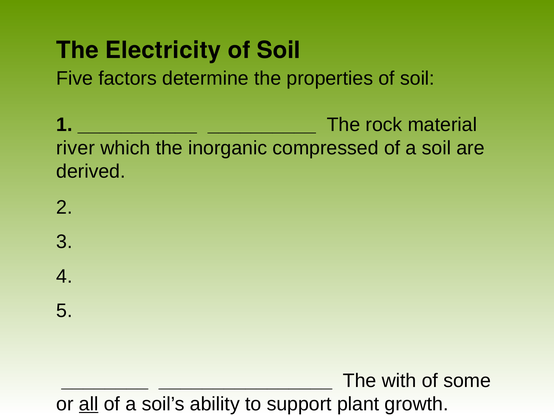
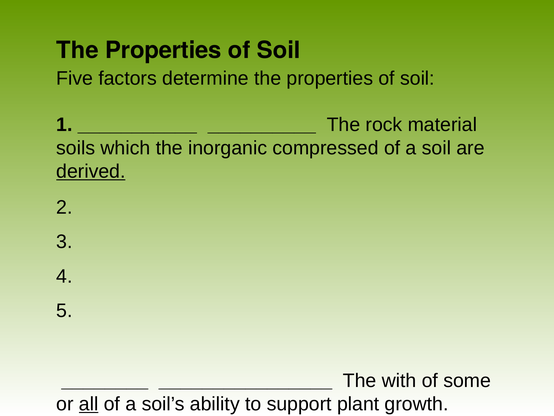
Electricity: Electricity -> Properties (163, 50)
river: river -> soils (76, 148)
derived underline: none -> present (91, 171)
